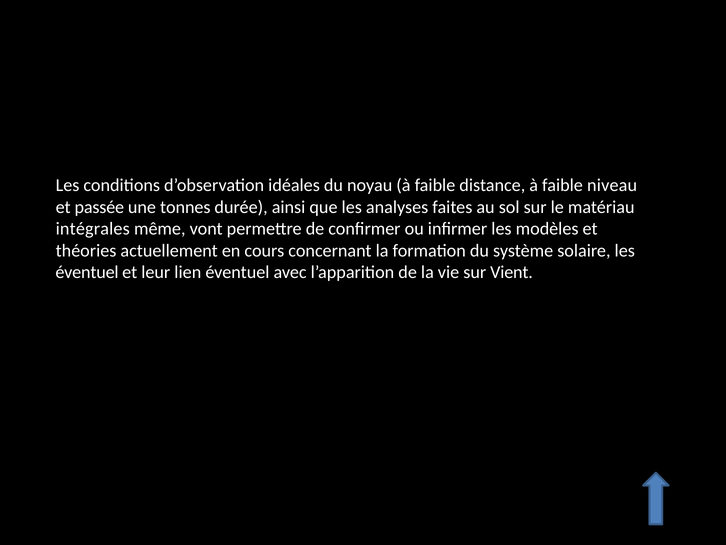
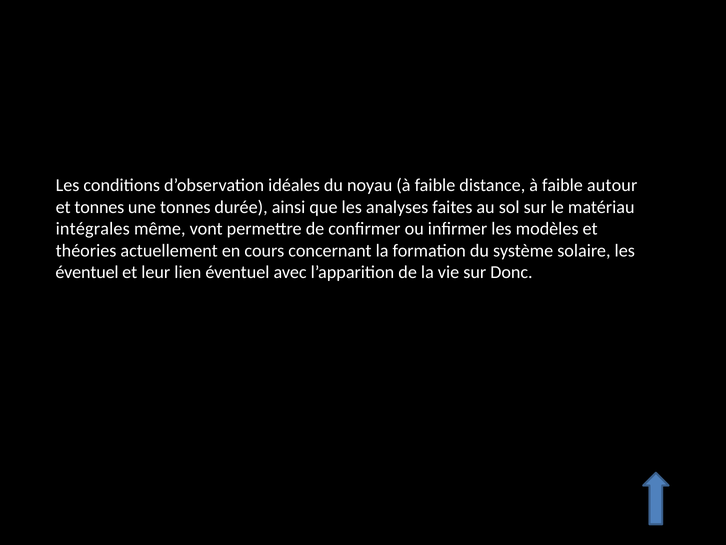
niveau: niveau -> autour (612, 185)
et passée: passée -> tonnes (99, 207)
Vient: Vient -> Donc (512, 272)
